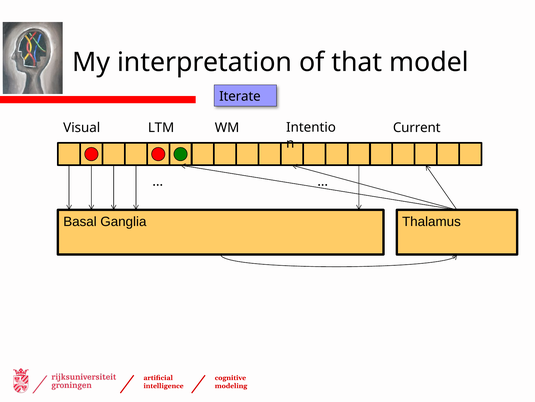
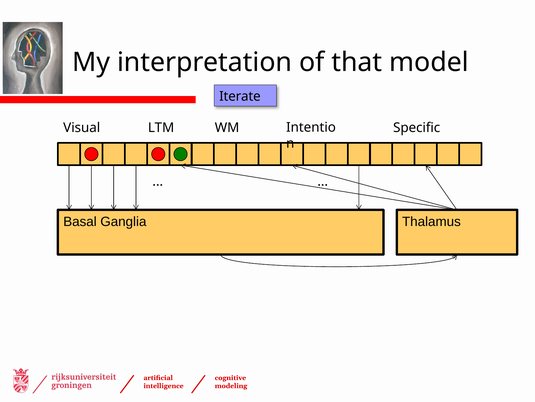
Current: Current -> Specific (417, 127)
